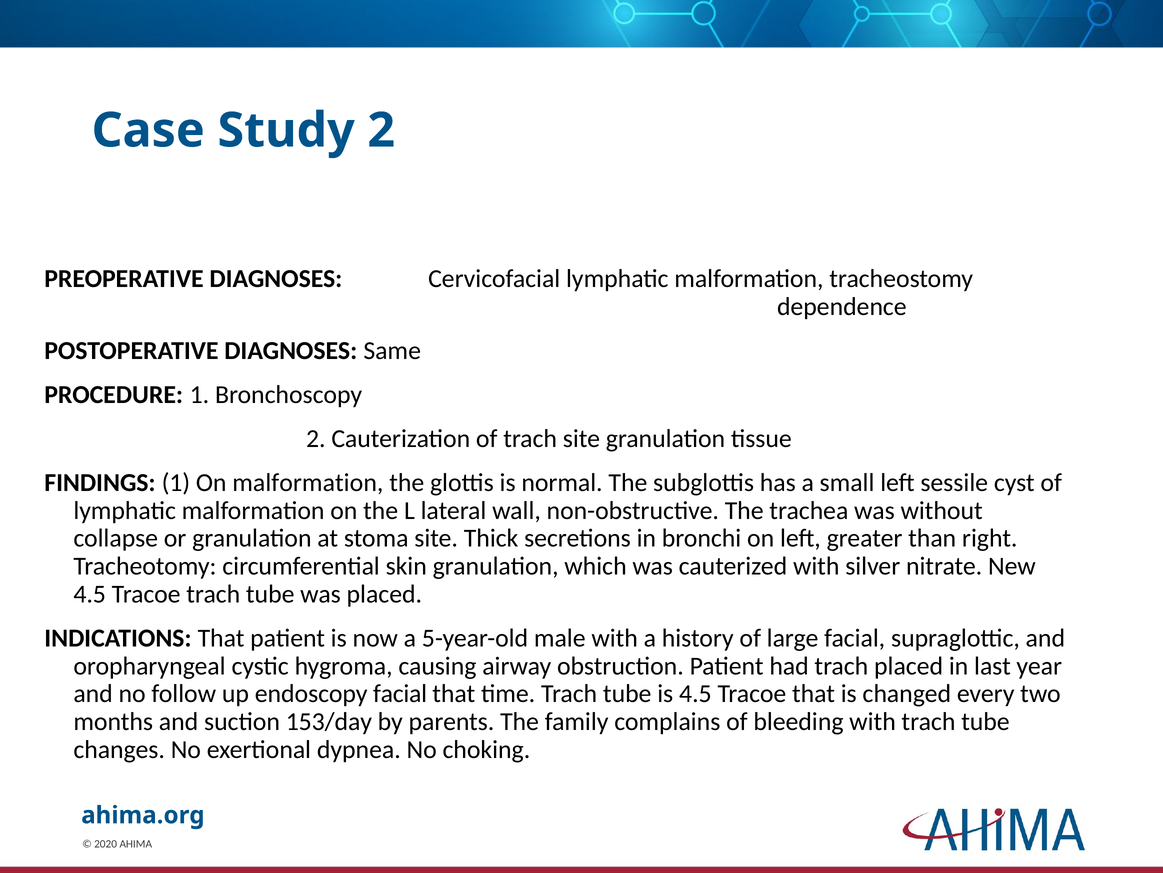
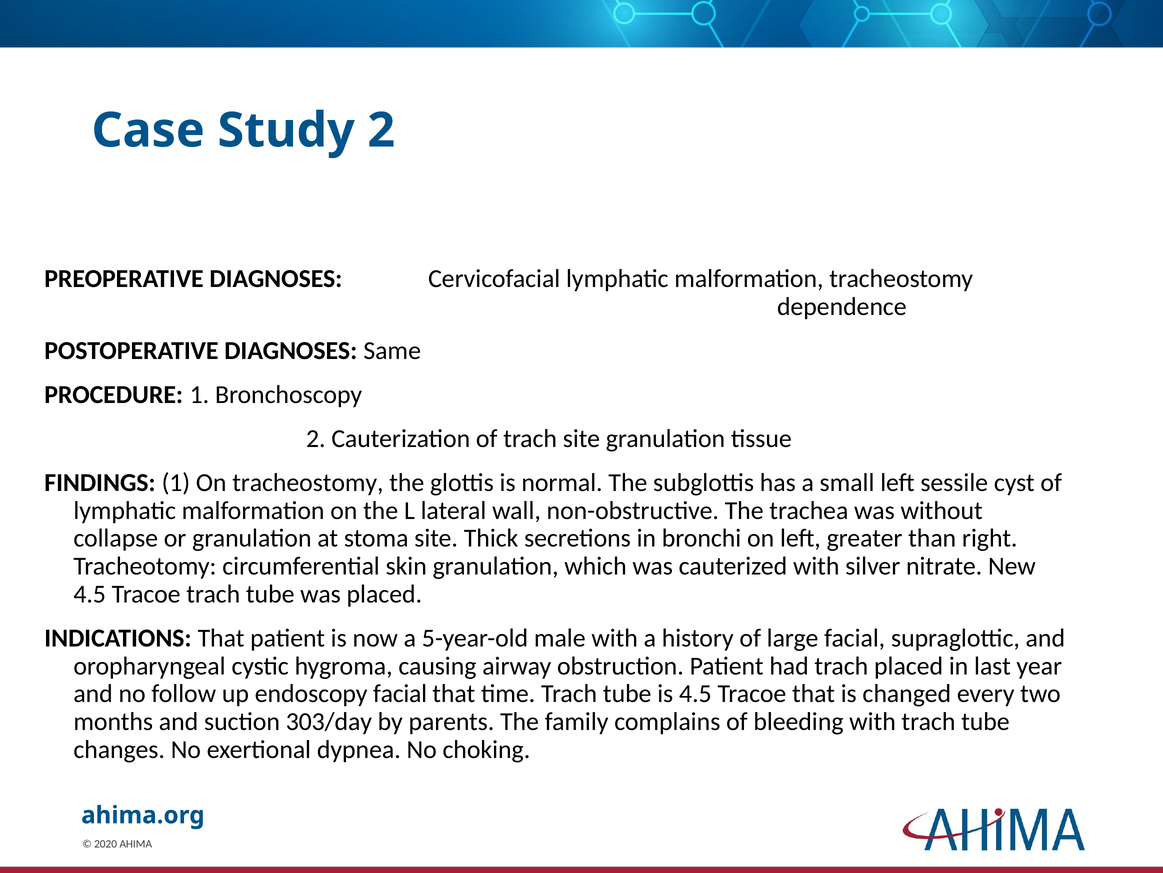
On malformation: malformation -> tracheostomy (308, 482)
153/day: 153/day -> 303/day (329, 721)
